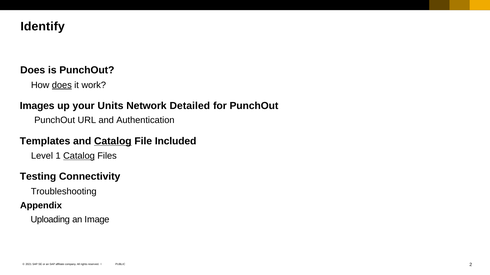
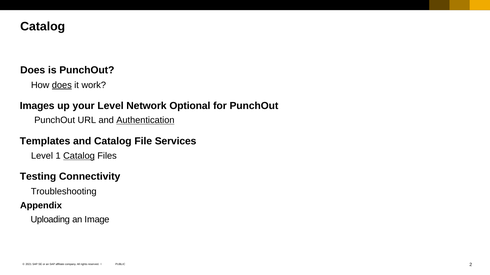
Identify: Identify -> Catalog (43, 27)
your Units: Units -> Level (111, 106)
Detailed: Detailed -> Optional (190, 106)
Authentication underline: none -> present (145, 121)
Catalog underline: present -> none (113, 141)
Included: Included -> Services (176, 141)
